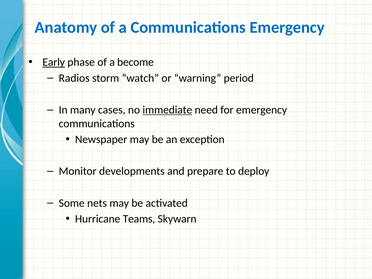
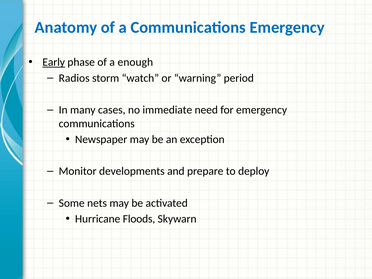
become: become -> enough (135, 62)
immediate underline: present -> none (167, 110)
Teams: Teams -> Floods (139, 219)
